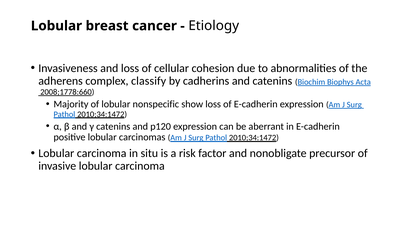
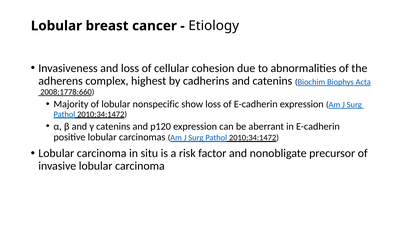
classify: classify -> highest (149, 81)
